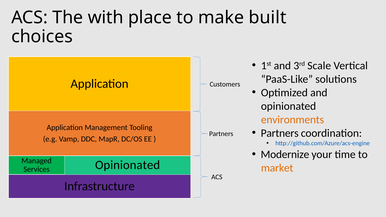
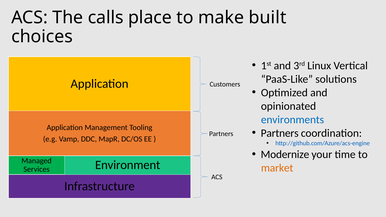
with: with -> calls (106, 18)
Scale: Scale -> Linux (319, 66)
environments colour: orange -> blue (292, 120)
Opinionated: Opinionated -> Environment (128, 165)
